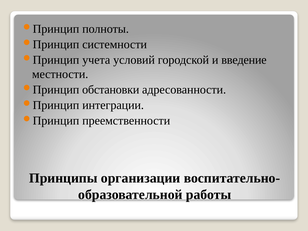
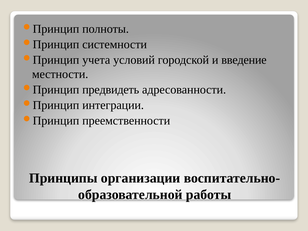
обстановки: обстановки -> предвидеть (111, 90)
